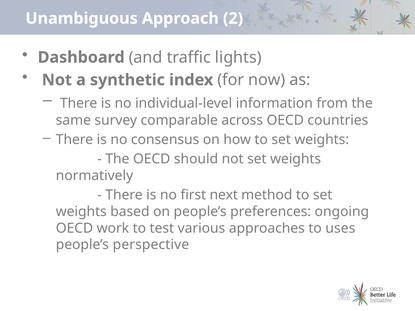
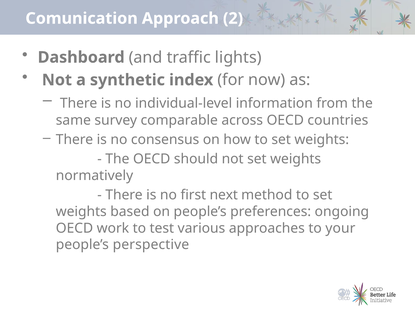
Unambiguous: Unambiguous -> Comunication (82, 18)
uses: uses -> your (340, 228)
